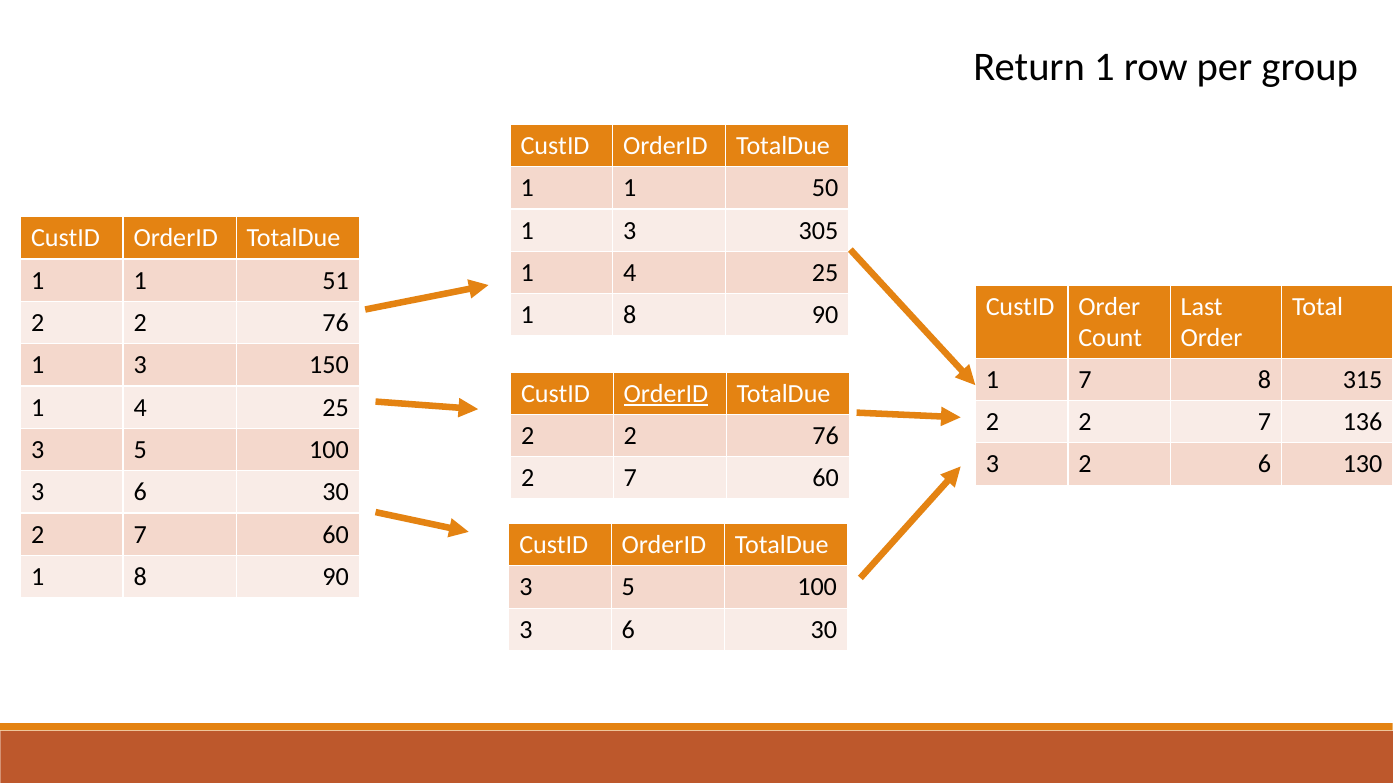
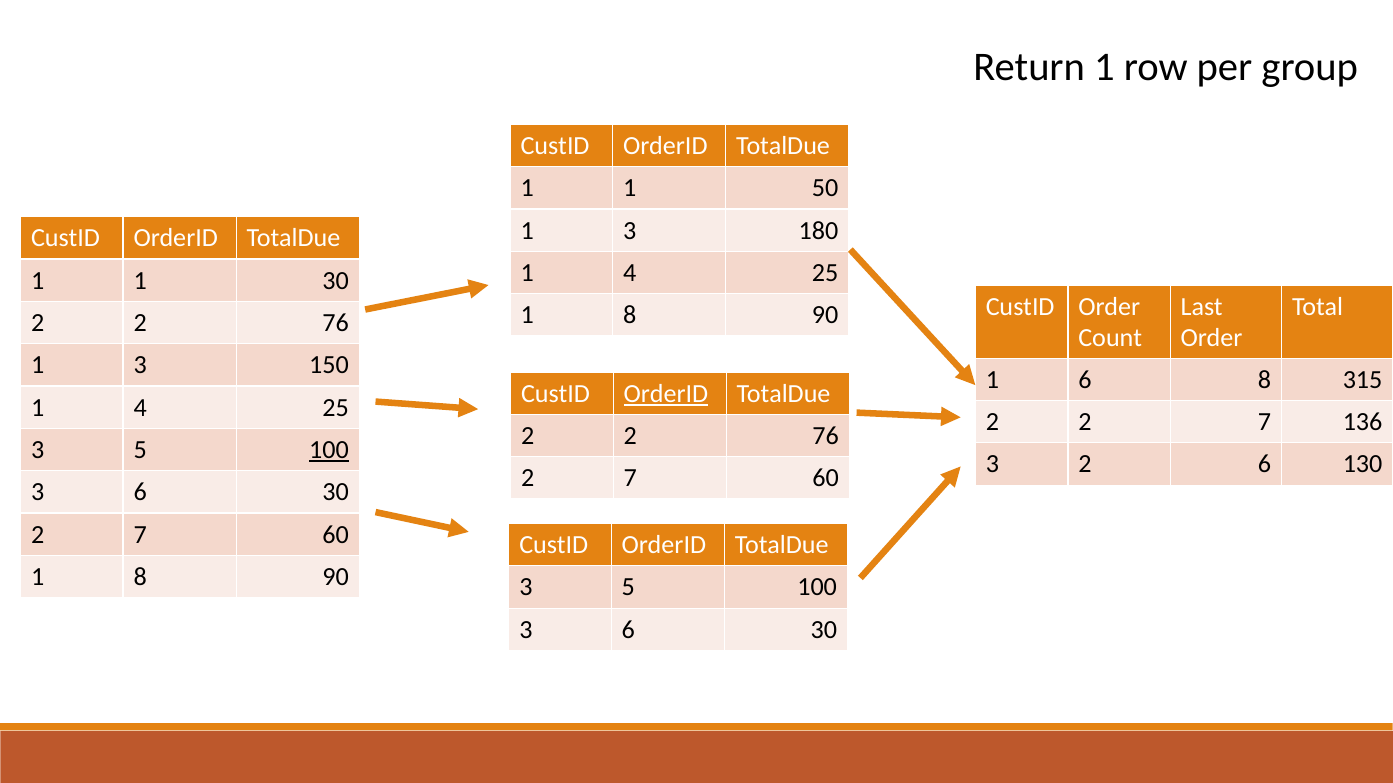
305: 305 -> 180 (819, 231)
1 51: 51 -> 30 (336, 281)
1 7: 7 -> 6 (1085, 380)
100 underline: none -> present (329, 450)
